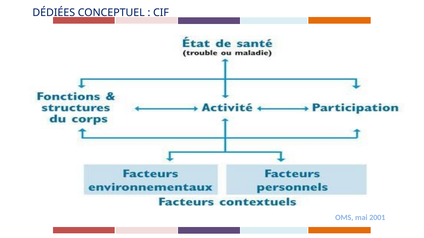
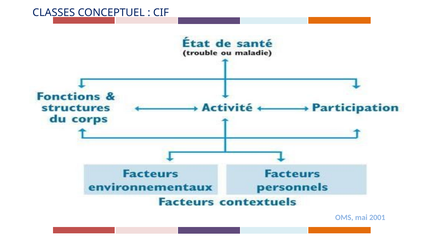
DÉDIÉES: DÉDIÉES -> CLASSES (54, 13)
